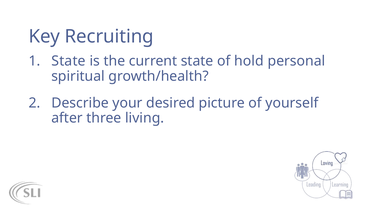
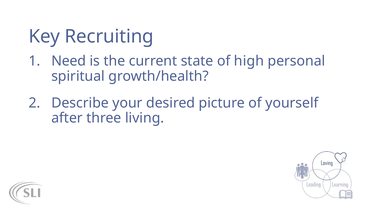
State: State -> Need (69, 61)
hold: hold -> high (249, 61)
